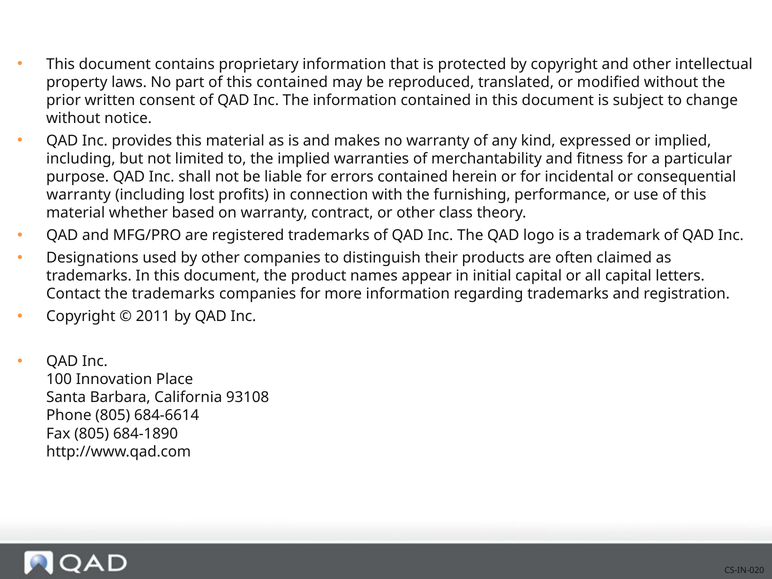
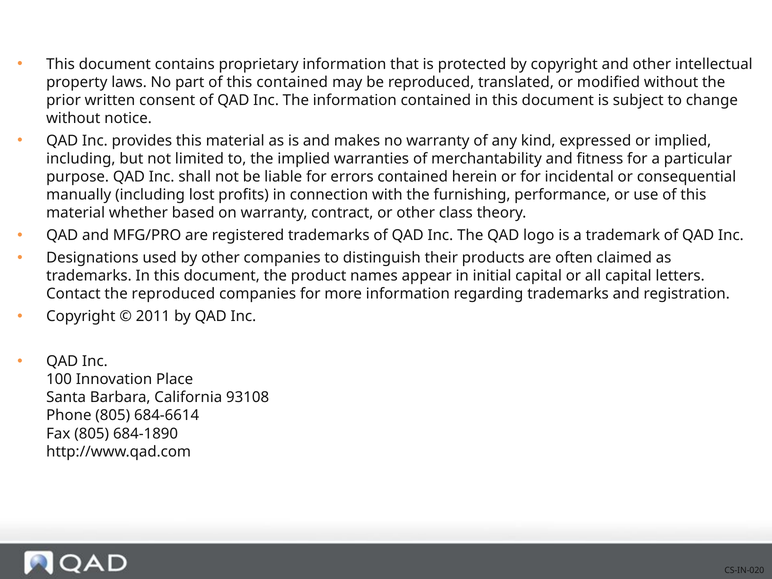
warranty: warranty -> manually (79, 195)
the trademarks: trademarks -> reproduced (173, 294)
